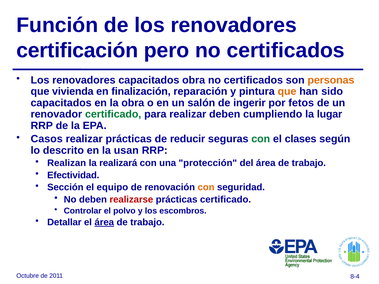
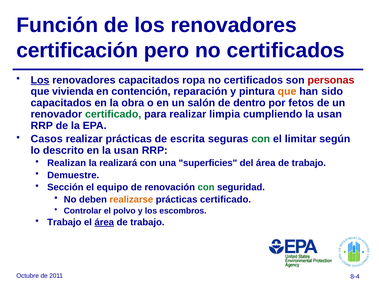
Los underline: none -> present (40, 80)
capacitados obra: obra -> ropa (194, 80)
personas colour: orange -> red (331, 80)
finalización: finalización -> contención (141, 92)
ingerir: ingerir -> dentro (249, 103)
realizar deben: deben -> limpia (225, 114)
cumpliendo la lugar: lugar -> usan (329, 114)
reducir: reducir -> escrita (187, 139)
clases: clases -> limitar (301, 139)
protección: protección -> superficies (208, 163)
Efectividad: Efectividad -> Demuestre (73, 175)
con colour: orange -> green (206, 187)
realizarse colour: red -> orange (131, 200)
Detallar: Detallar -> Trabajo (64, 222)
